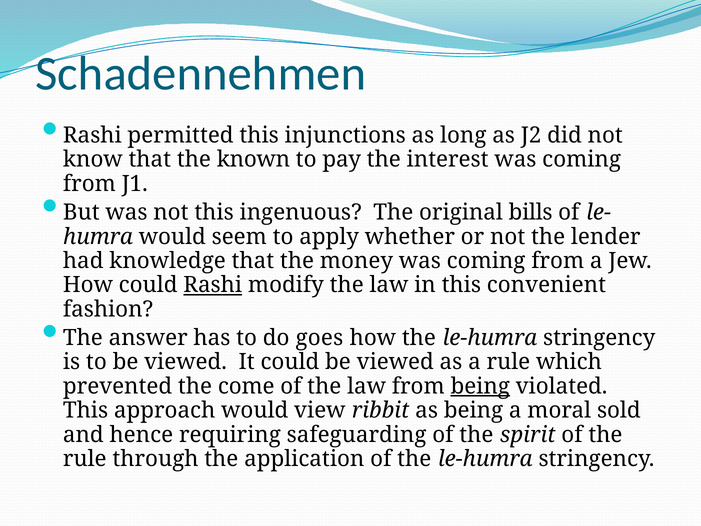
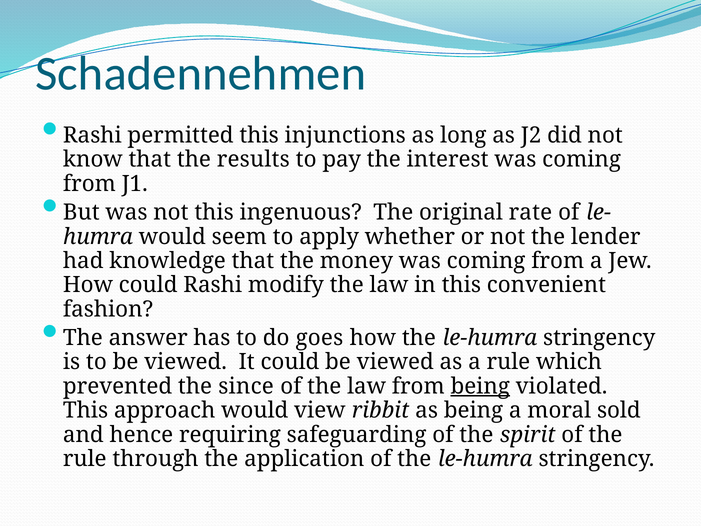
known: known -> results (253, 159)
bills: bills -> rate (530, 212)
Rashi underline: present -> none (213, 285)
come: come -> since (246, 386)
